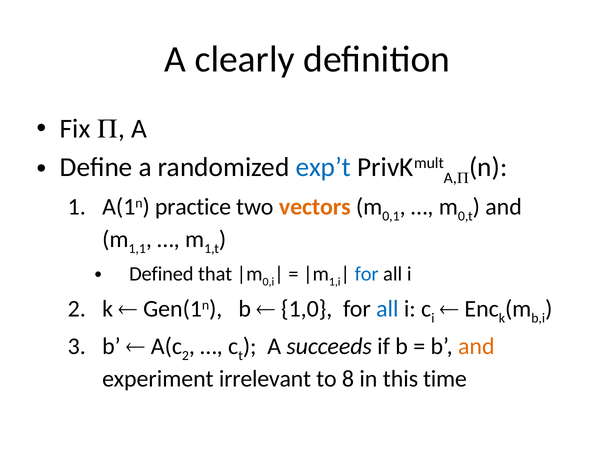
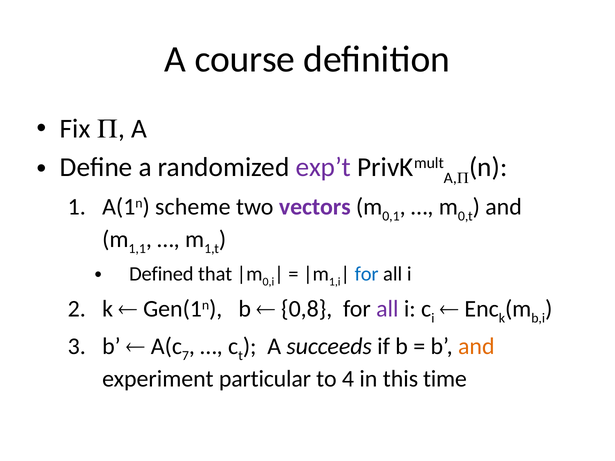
clearly: clearly -> course (245, 60)
exp’t colour: blue -> purple (323, 167)
practice: practice -> scheme (193, 207)
vectors colour: orange -> purple (315, 207)
1,0: 1,0 -> 0,8 (307, 309)
all colour: blue -> purple (387, 309)
2: 2 -> 7 (185, 356)
irrelevant: irrelevant -> particular (265, 379)
8: 8 -> 4 (348, 379)
